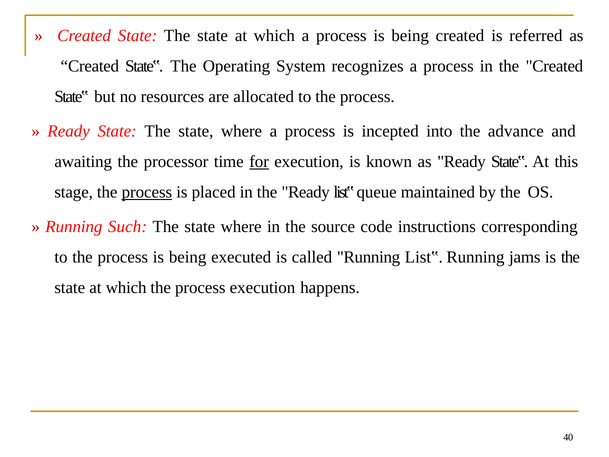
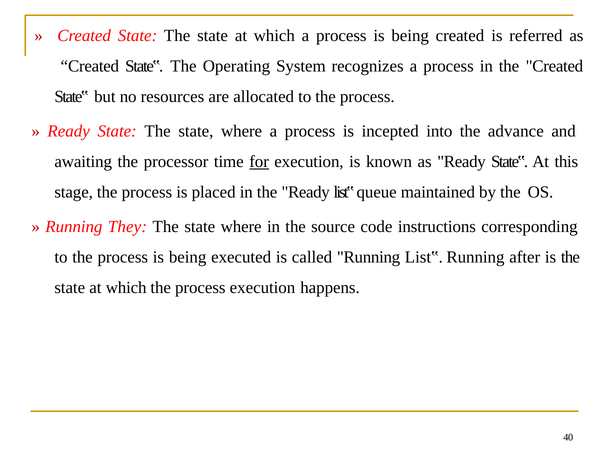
process underline: present -> none (147, 192)
Such: Such -> They (127, 226)
jams: jams -> after (525, 257)
